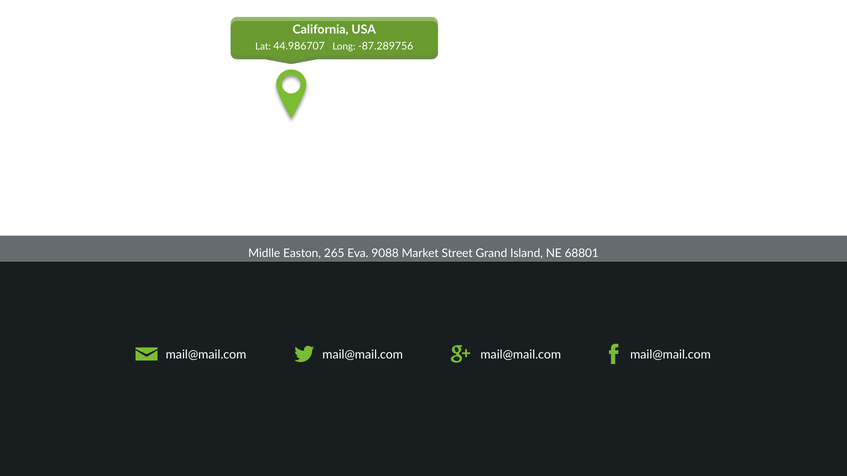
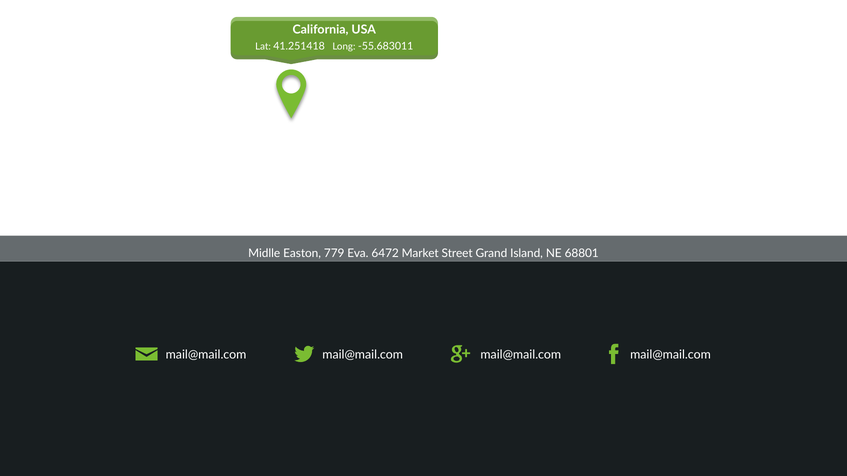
44.986707: 44.986707 -> 41.251418 (299, 46)
-87.289756: -87.289756 -> -55.683011 (386, 46)
265: 265 -> 779 (334, 254)
9088: 9088 -> 6472 (385, 254)
